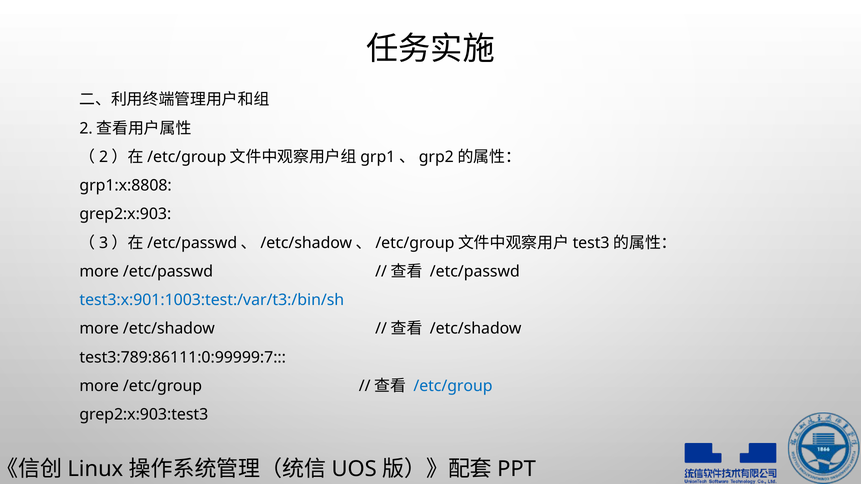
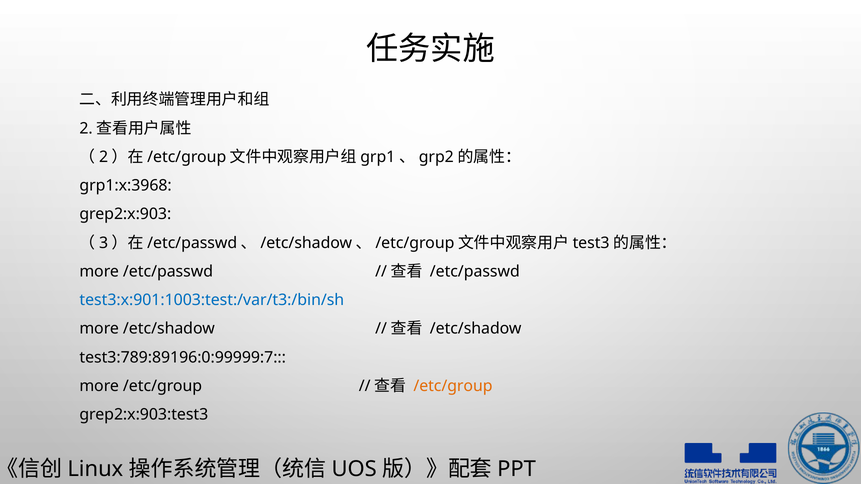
grp1:x:8808: grp1:x:8808 -> grp1:x:3968 (126, 186)
test3:789:86111:0:99999:7: test3:789:86111:0:99999:7 -> test3:789:89196:0:99999:7 (183, 358)
/etc/group colour: blue -> orange (453, 386)
